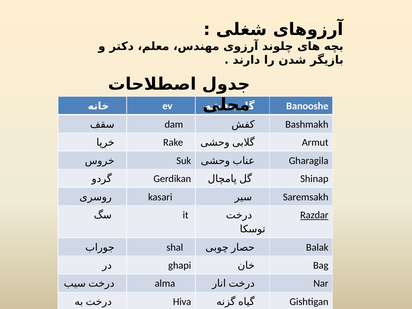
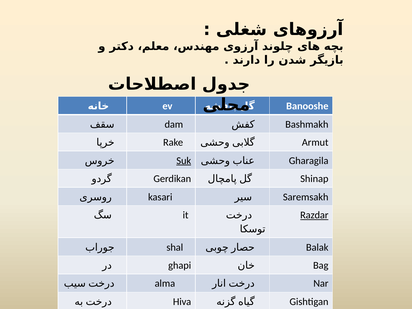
Suk underline: none -> present (184, 161)
